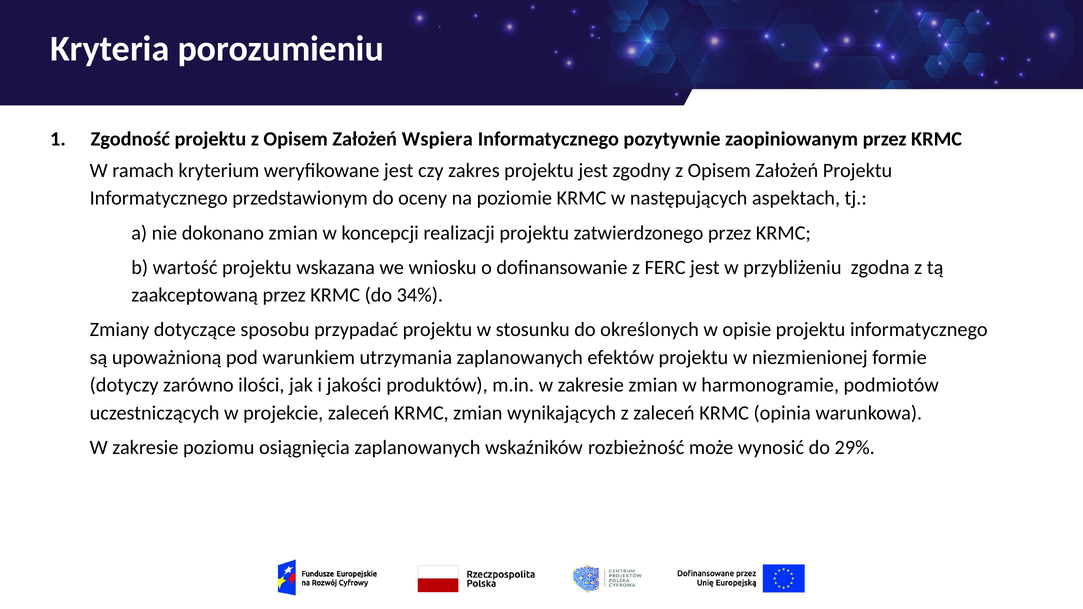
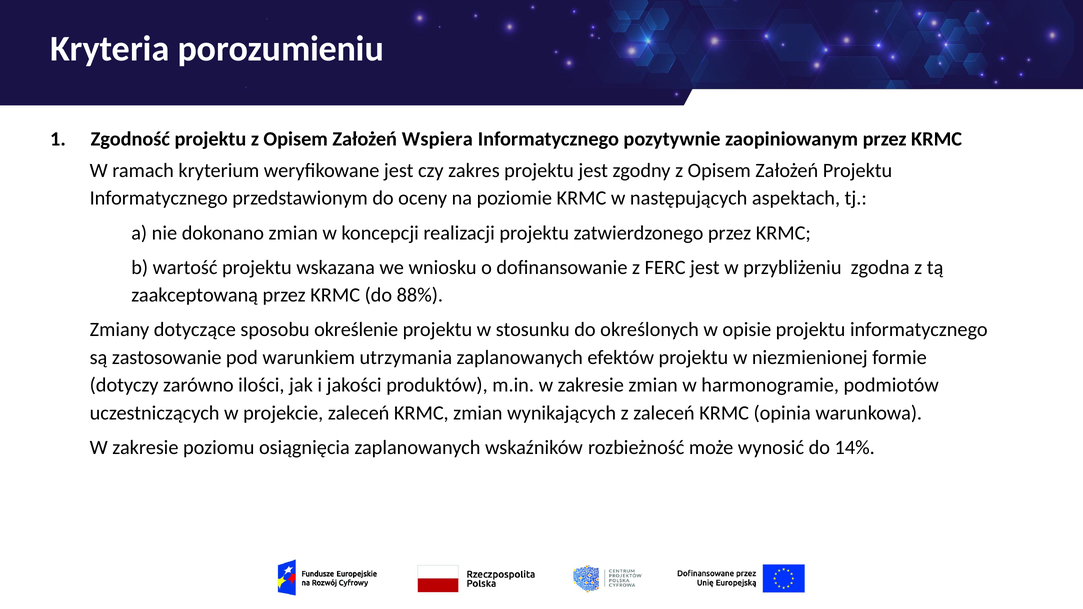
34%: 34% -> 88% (420, 295)
przypadać: przypadać -> określenie (356, 330)
upoważnioną: upoważnioną -> zastosowanie (167, 357)
29%: 29% -> 14% (855, 448)
